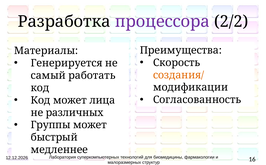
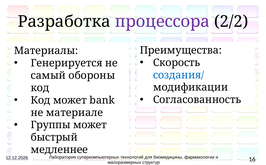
создания/ colour: orange -> blue (179, 75)
работать: работать -> обороны (92, 76)
лица: лица -> bank (102, 100)
различных: различных -> материале (74, 113)
